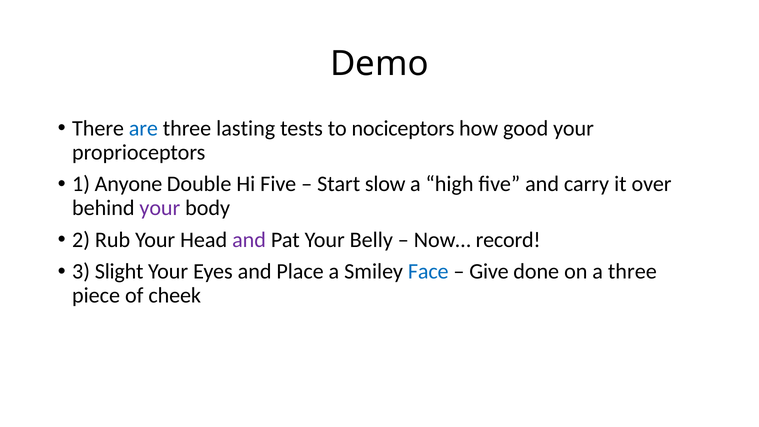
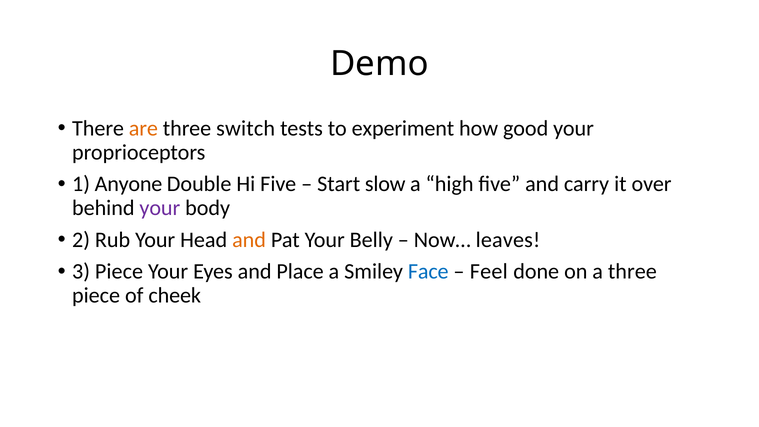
are colour: blue -> orange (143, 128)
lasting: lasting -> switch (246, 128)
nociceptors: nociceptors -> experiment (403, 128)
and colour: purple -> orange (249, 240)
record: record -> leaves (508, 240)
3 Slight: Slight -> Piece (119, 272)
Give: Give -> Feel (489, 272)
